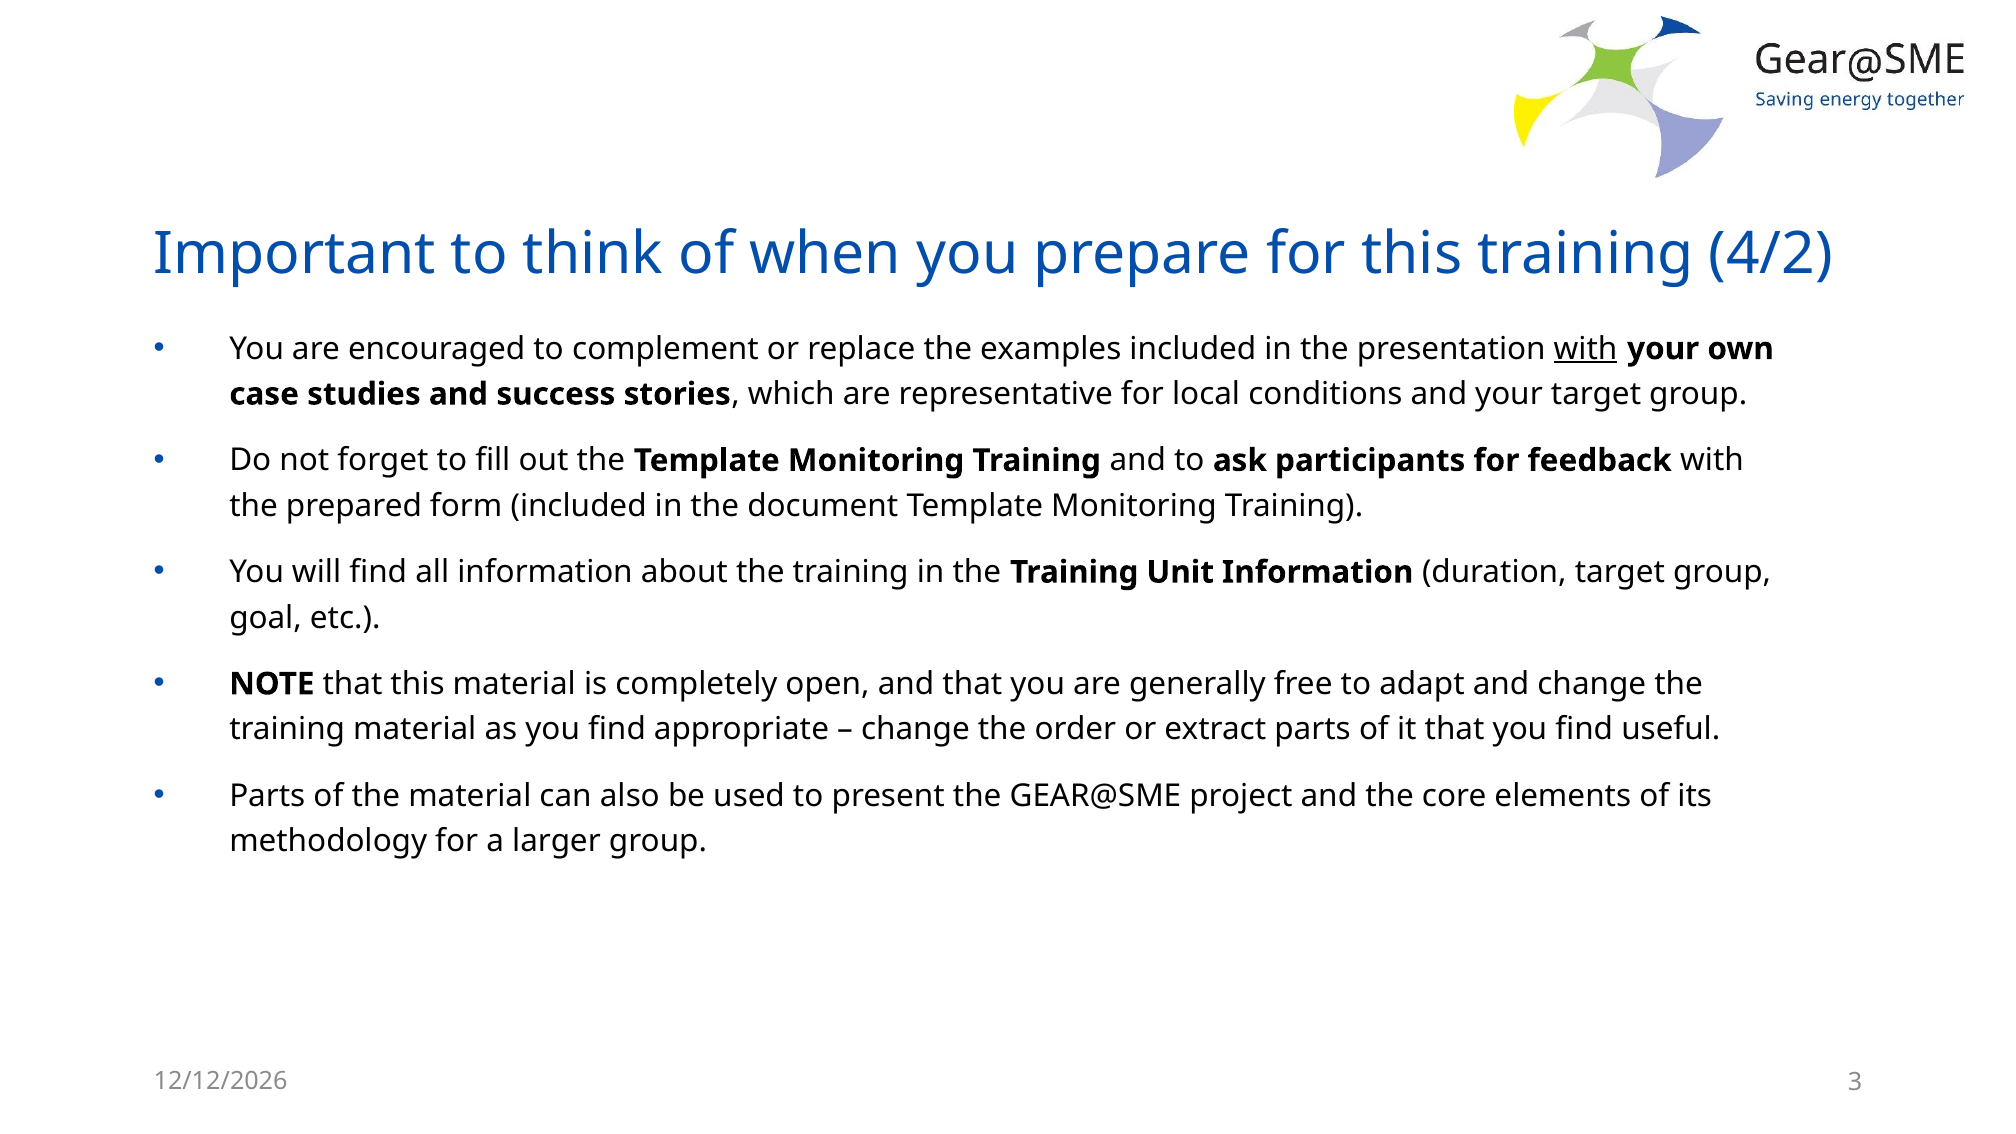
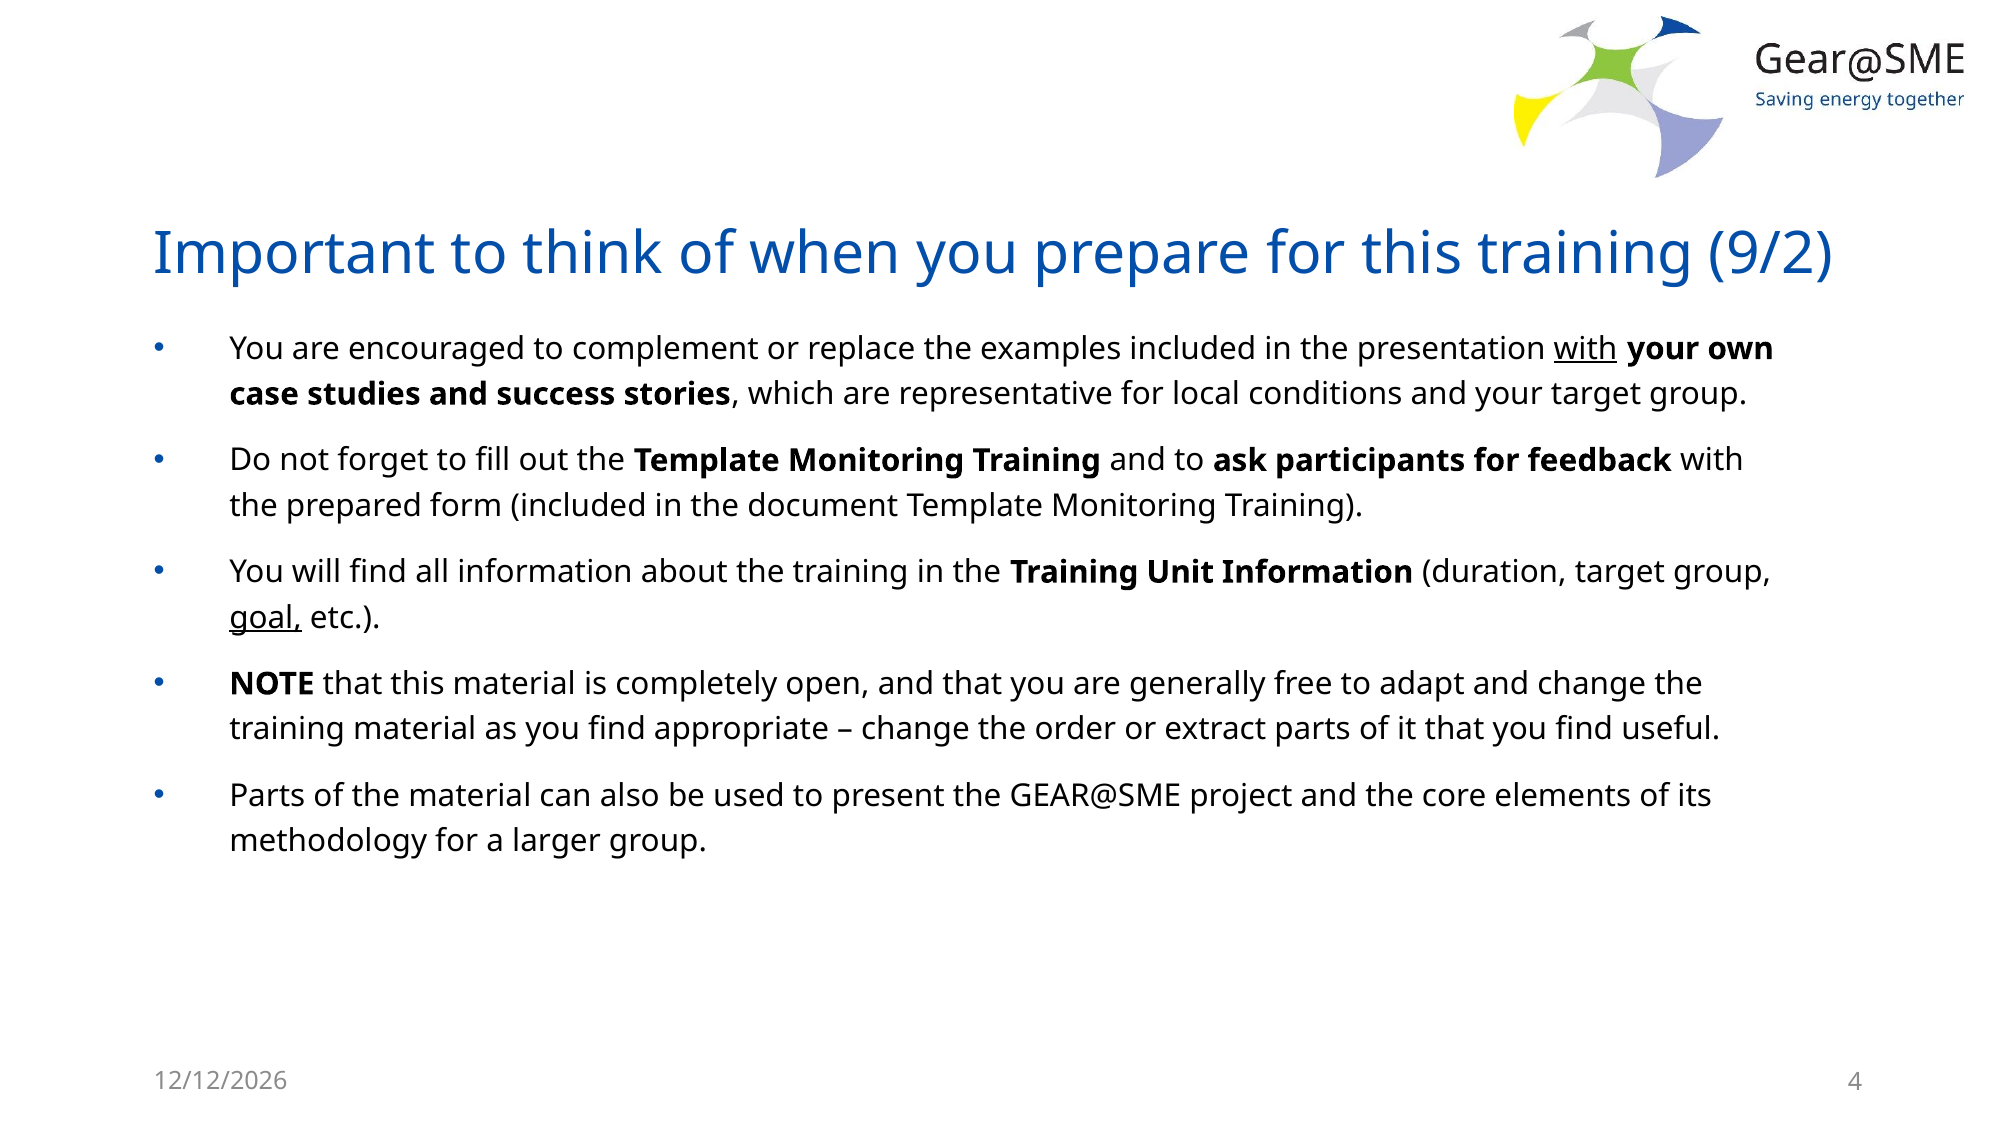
4/2: 4/2 -> 9/2 (1771, 254)
goal underline: none -> present (266, 618)
3: 3 -> 4 (1855, 1082)
